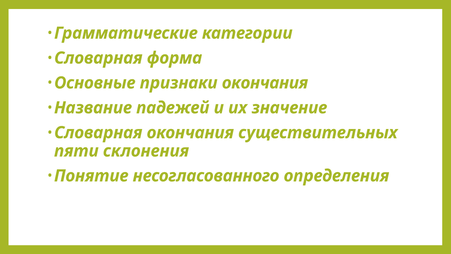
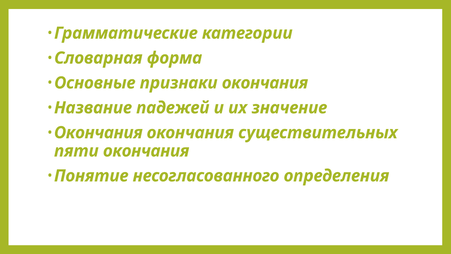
Словарная: Словарная -> Окончания (98, 133)
пяти склонения: склонения -> окончания (146, 151)
